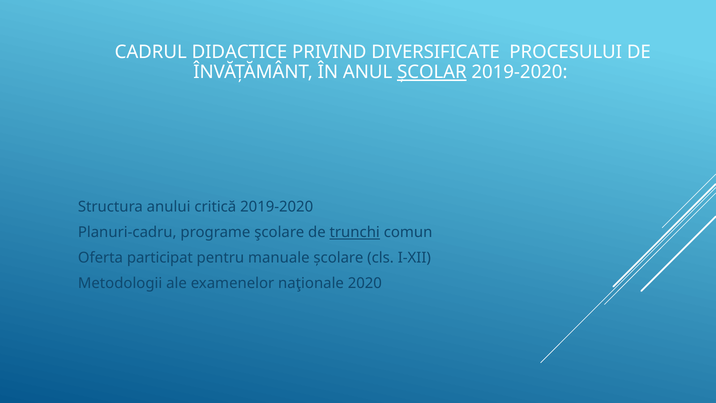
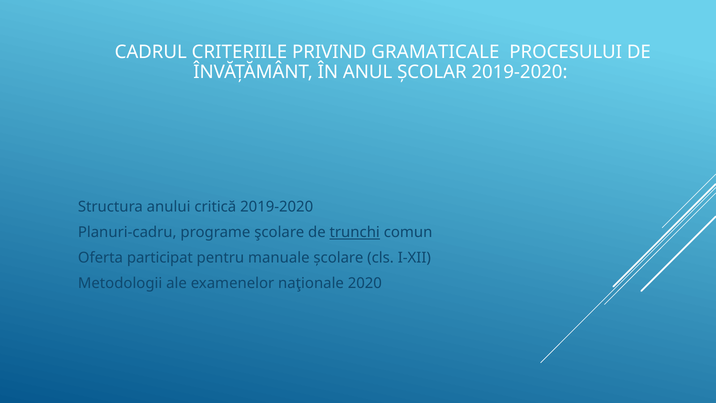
DIDACTICE: DIDACTICE -> CRITERIILE (239, 52)
DIVERSIFICATE: DIVERSIFICATE -> GRAMATICALE (435, 52)
ȘCOLAR underline: present -> none (432, 72)
